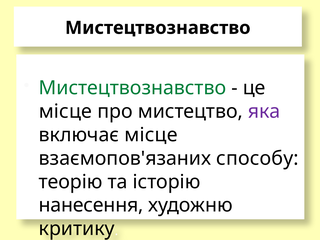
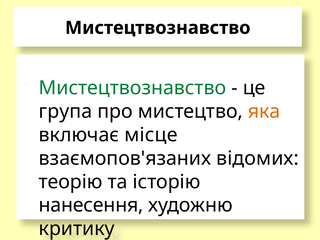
місце: місце -> група (65, 111)
яка colour: purple -> orange (264, 111)
способу: способу -> відомих (258, 158)
